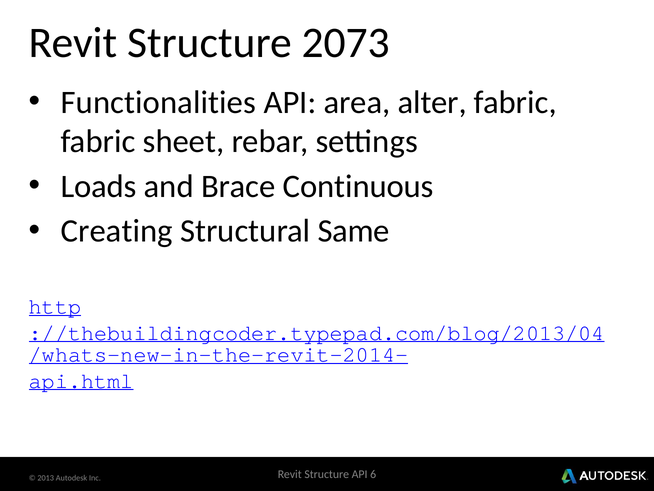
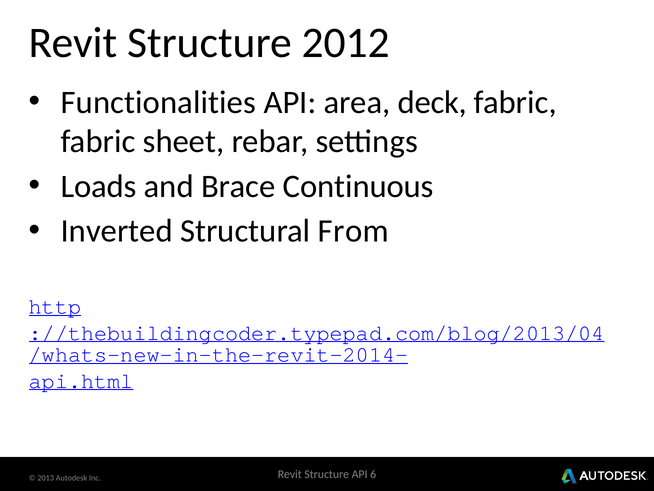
2073: 2073 -> 2012 (346, 43)
alter: alter -> deck (432, 102)
Creating: Creating -> Inverted (117, 231)
Same: Same -> From (353, 231)
